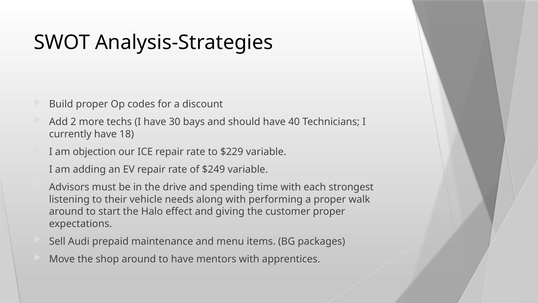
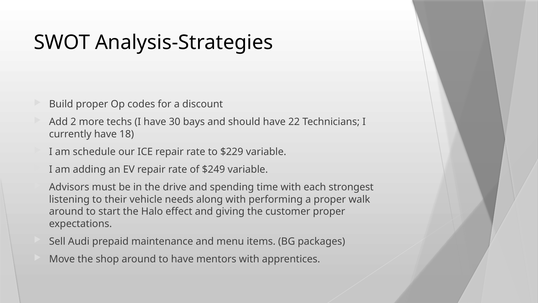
40: 40 -> 22 (294, 122)
objection: objection -> schedule (94, 152)
